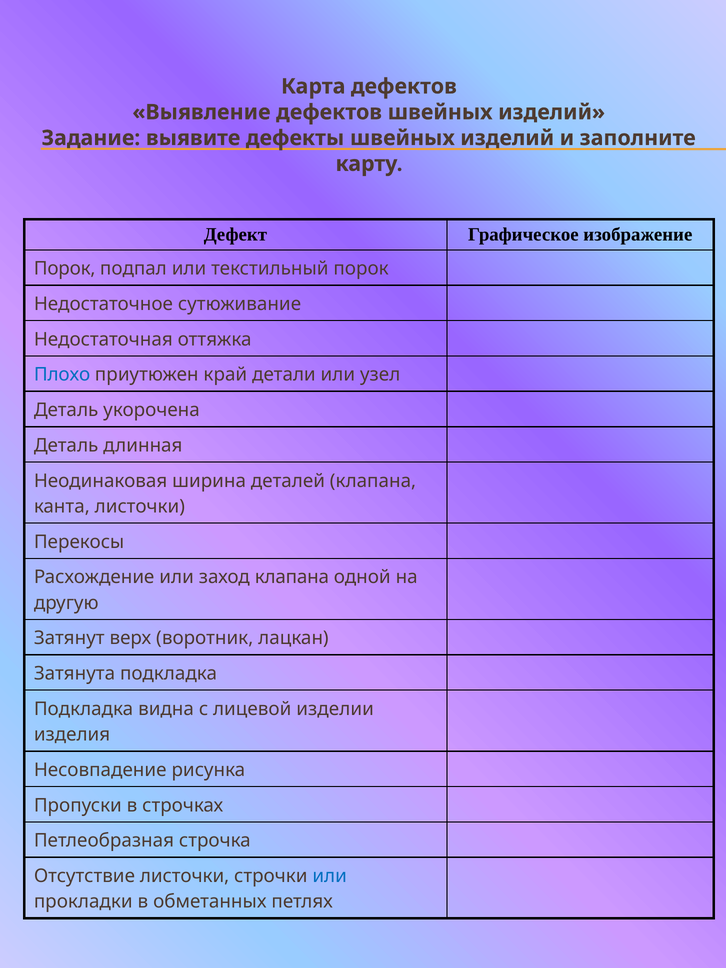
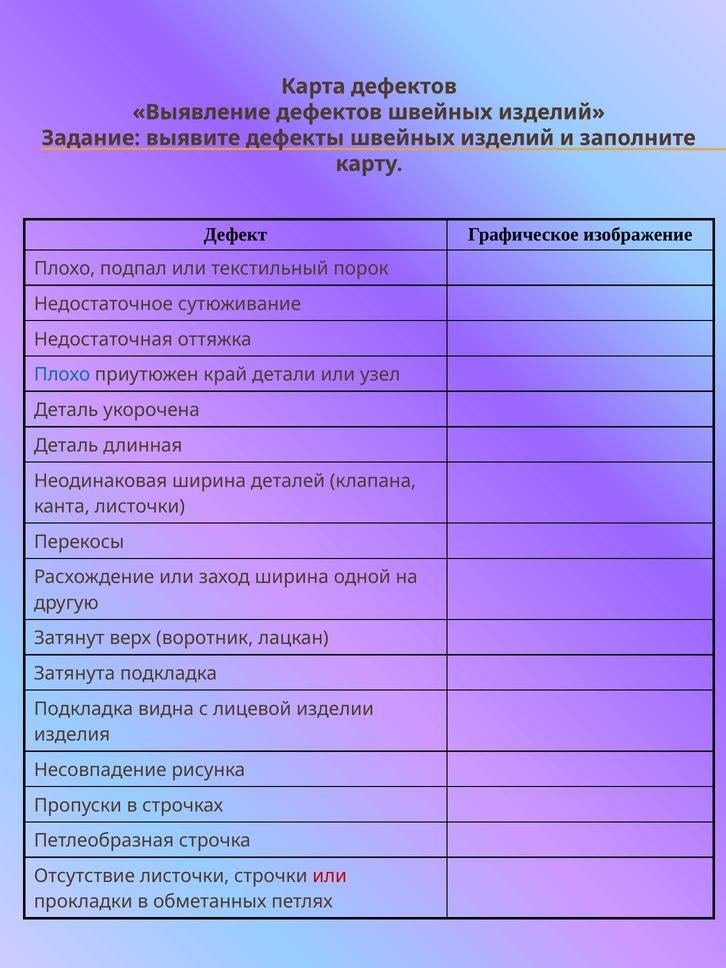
Порок: Порок -> Плохо (65, 269)
заход клапана: клапана -> ширина (292, 577)
или colour: blue -> red (330, 876)
